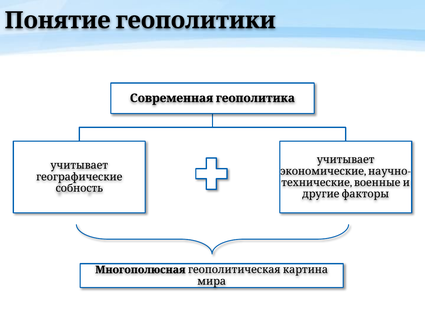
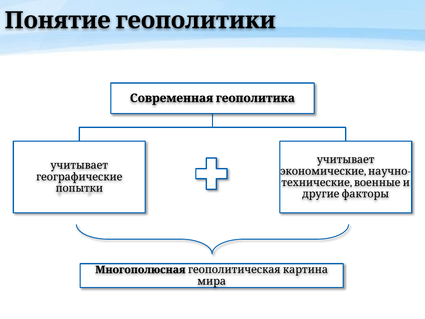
собность: собность -> попытки (79, 188)
